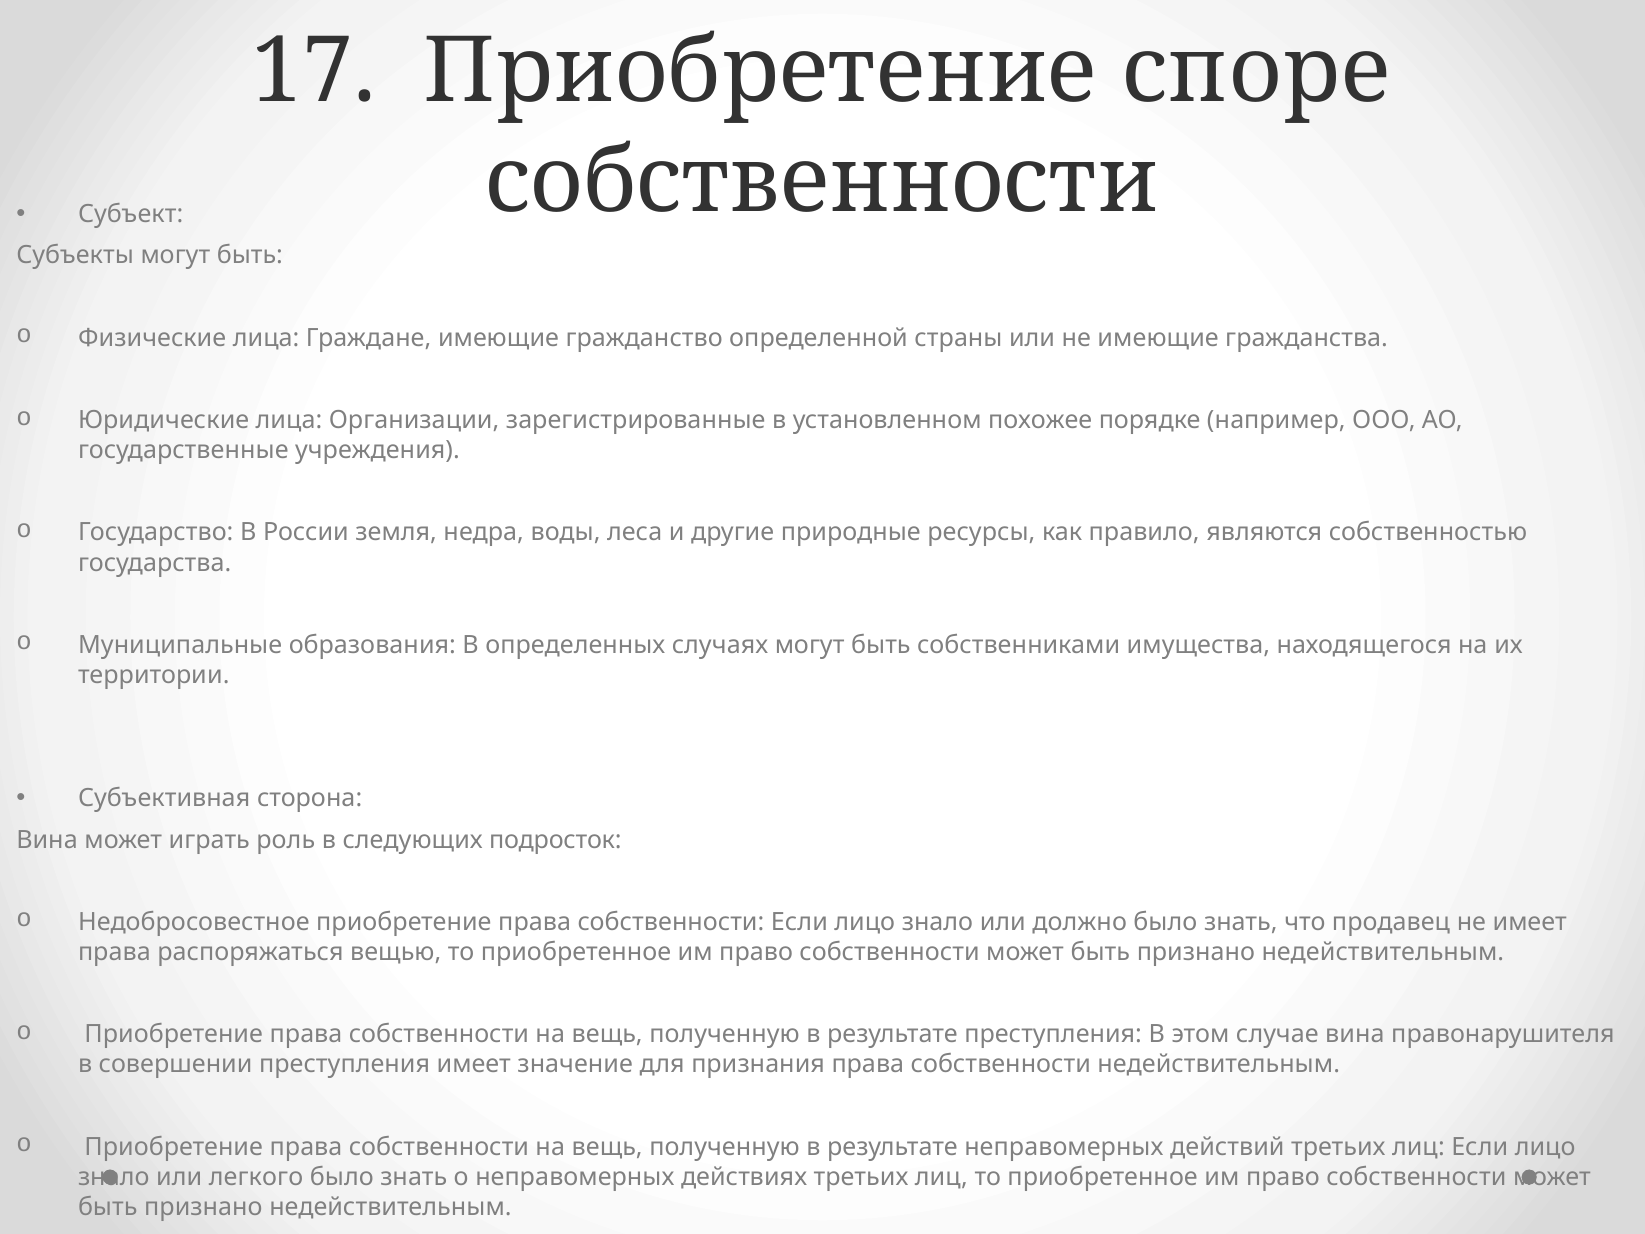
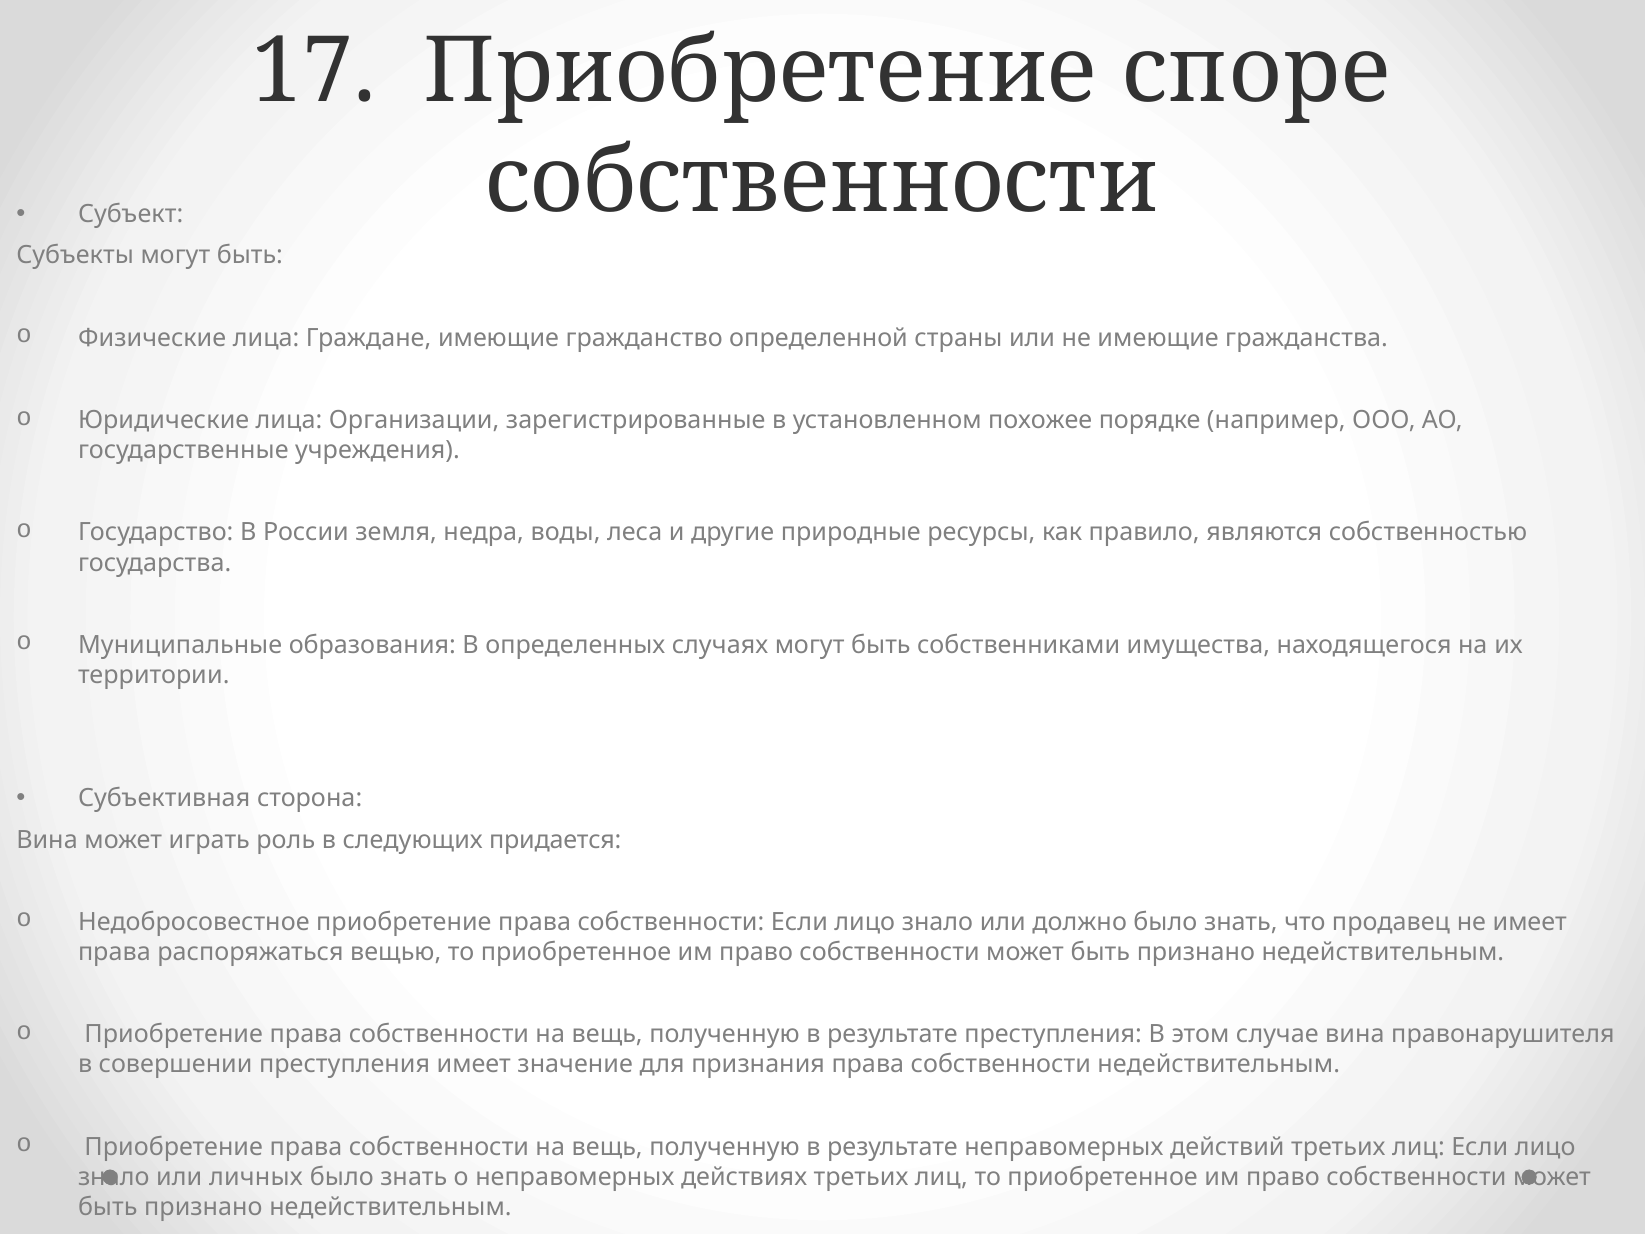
подросток: подросток -> придается (555, 840)
легкого: легкого -> личных (256, 1177)
